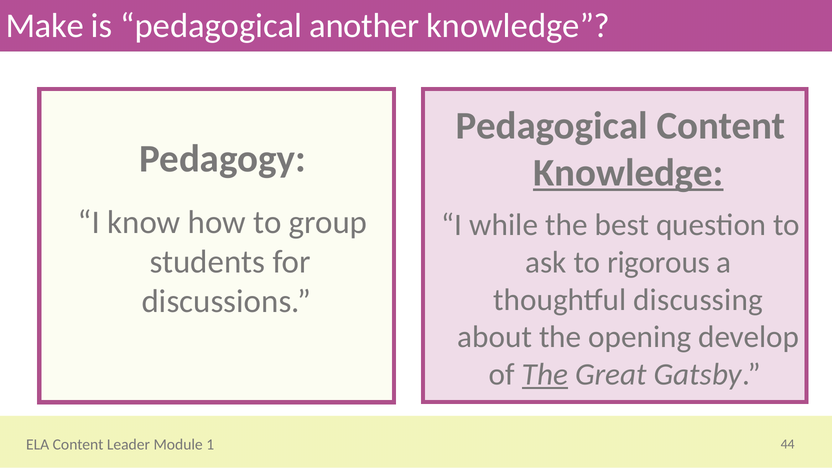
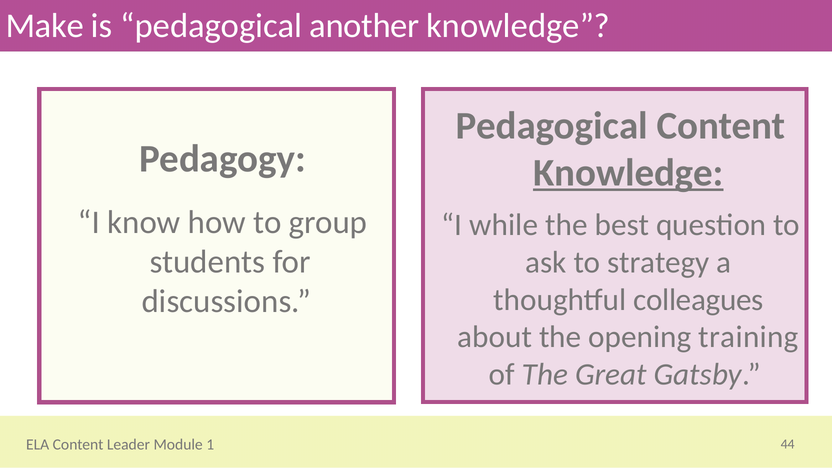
rigorous: rigorous -> strategy (658, 262)
discussing: discussing -> colleagues (698, 300)
develop: develop -> training (748, 337)
The underline: present -> none (545, 375)
